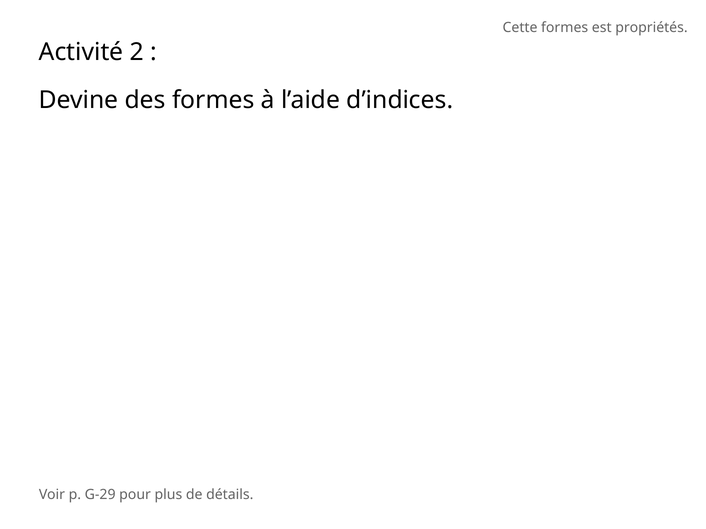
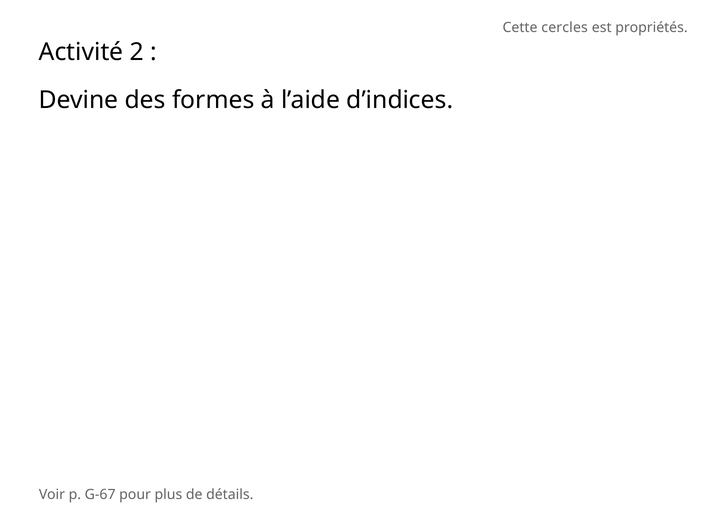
Cette formes: formes -> cercles (565, 28)
G-29: G-29 -> G-67 (100, 495)
